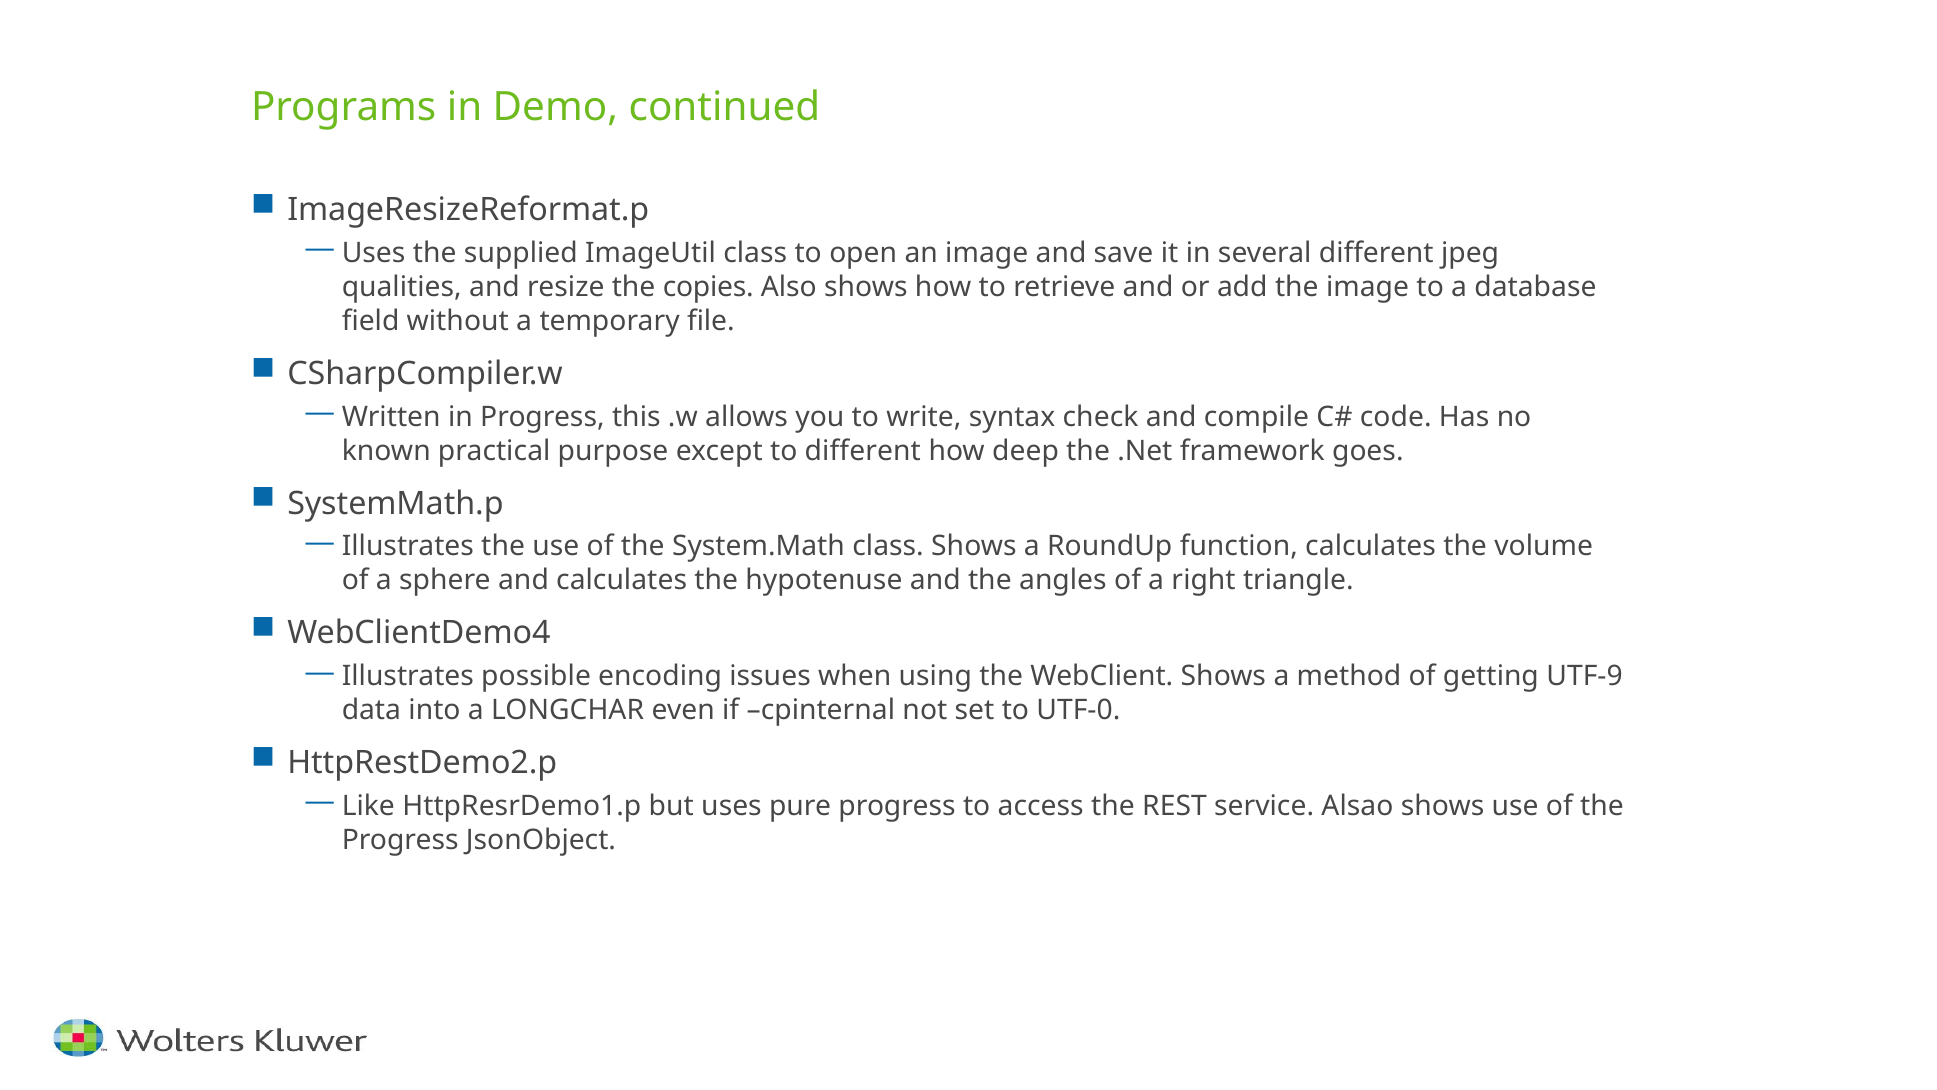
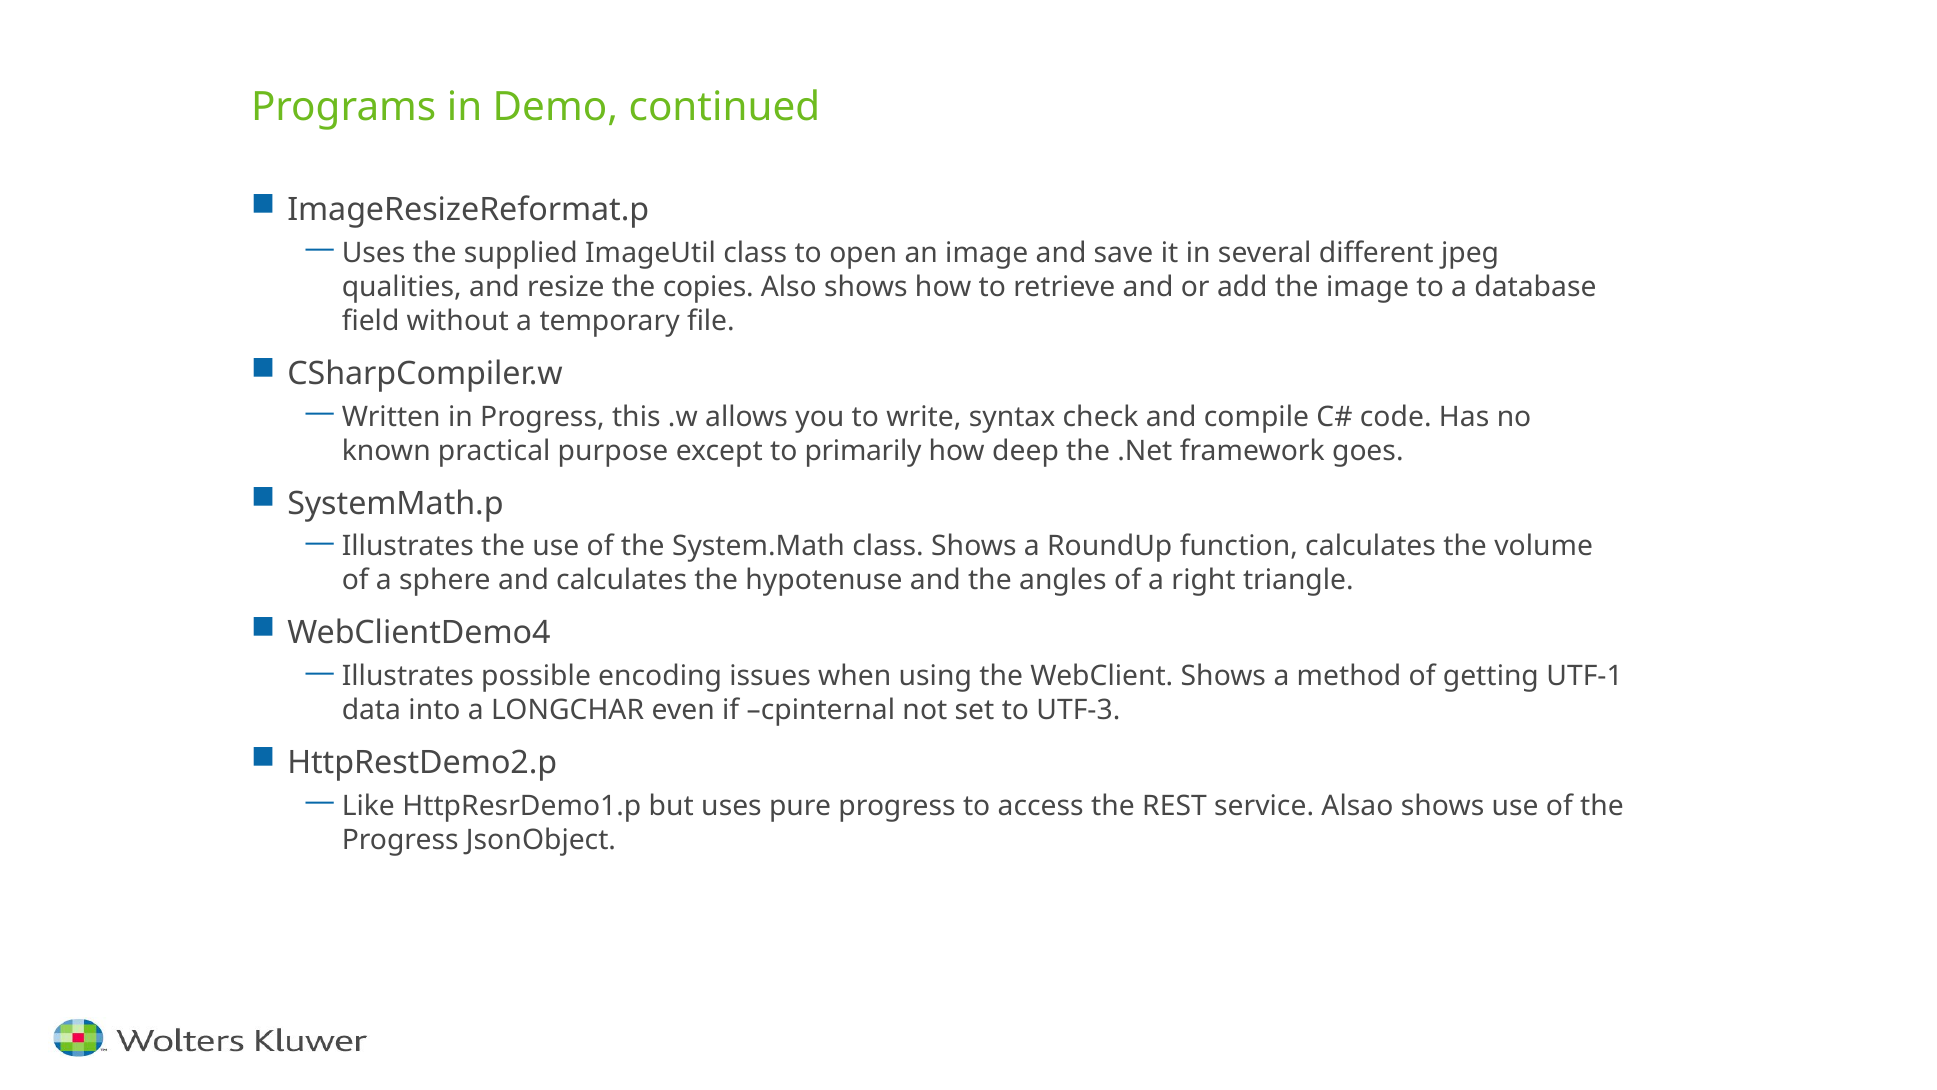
to different: different -> primarily (863, 451)
UTF-9: UTF-9 -> UTF-1 (1585, 676)
UTF-0: UTF-0 -> UTF-3 (1078, 710)
